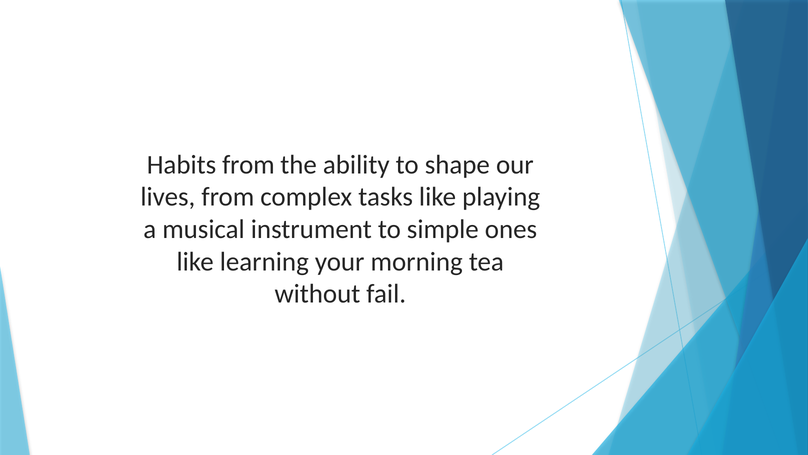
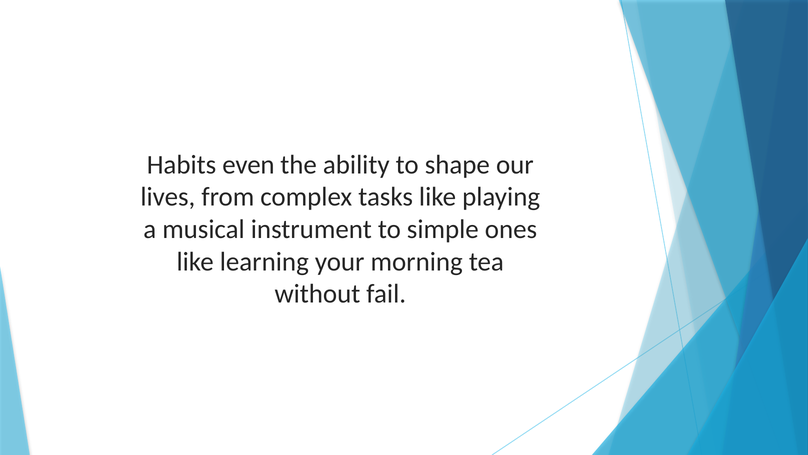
Habits from: from -> even (248, 164)
